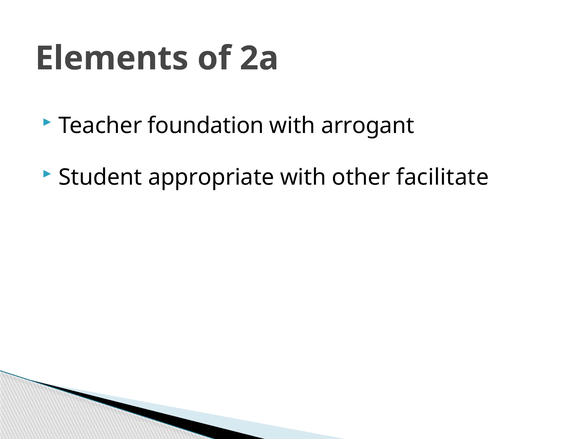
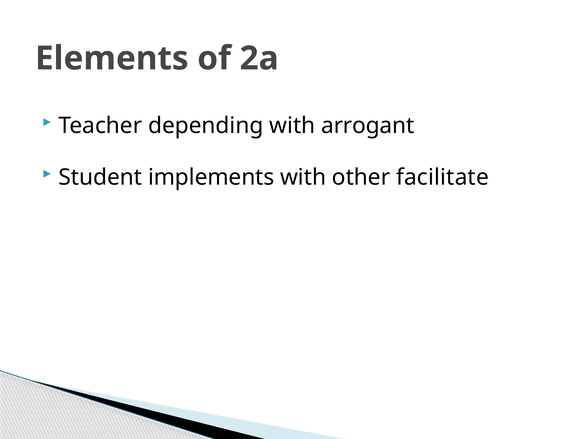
foundation: foundation -> depending (206, 125)
appropriate: appropriate -> implements (211, 177)
